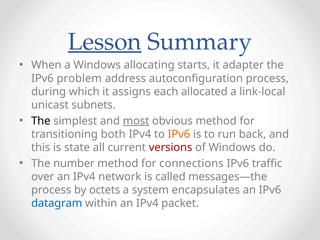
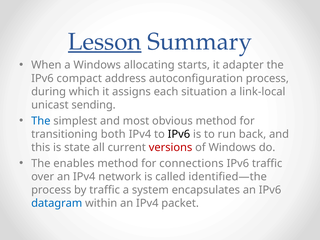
problem: problem -> compact (79, 78)
allocated: allocated -> situation (204, 92)
subnets: subnets -> sending (94, 105)
The colour: black -> blue (41, 121)
most underline: present -> none (136, 121)
IPv6 colour: orange -> black (179, 134)
number: number -> enables (74, 163)
messages—the: messages—the -> identified—the (228, 177)
by octets: octets -> traffic (105, 190)
